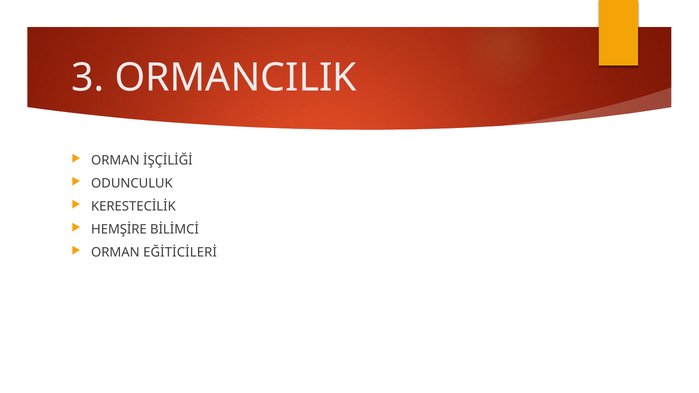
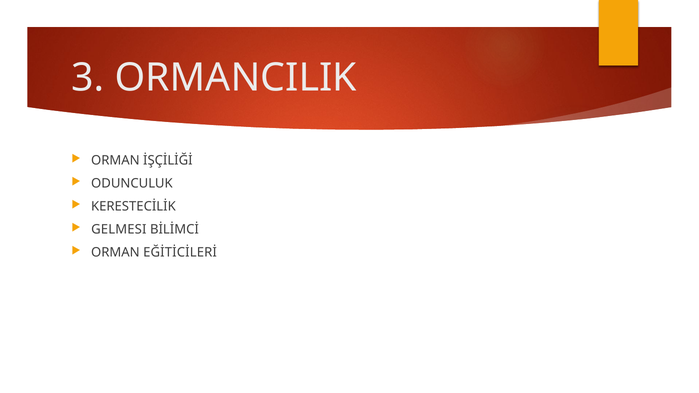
HEMŞİRE: HEMŞİRE -> GELMESI (119, 230)
